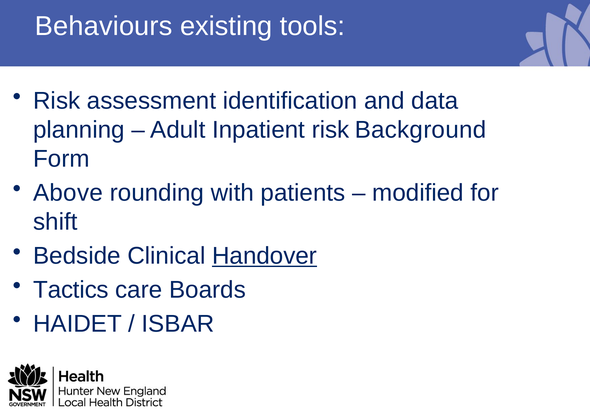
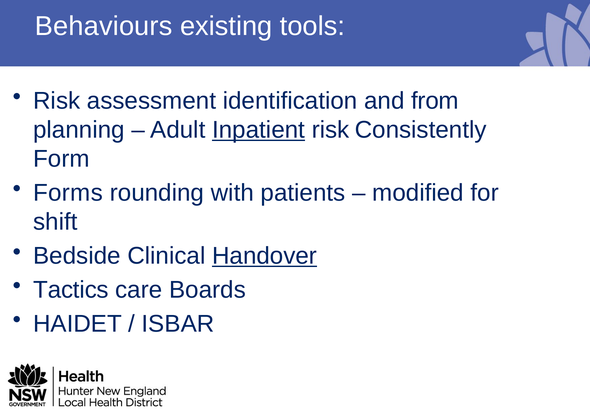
data: data -> from (435, 101)
Inpatient underline: none -> present (259, 130)
Background: Background -> Consistently (421, 130)
Above: Above -> Forms (68, 193)
